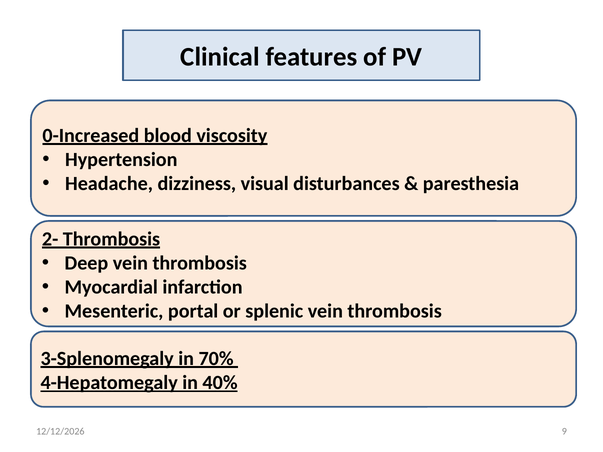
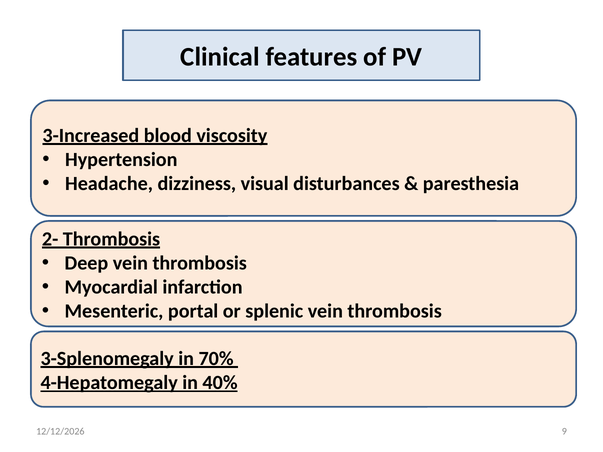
0-Increased: 0-Increased -> 3-Increased (91, 136)
